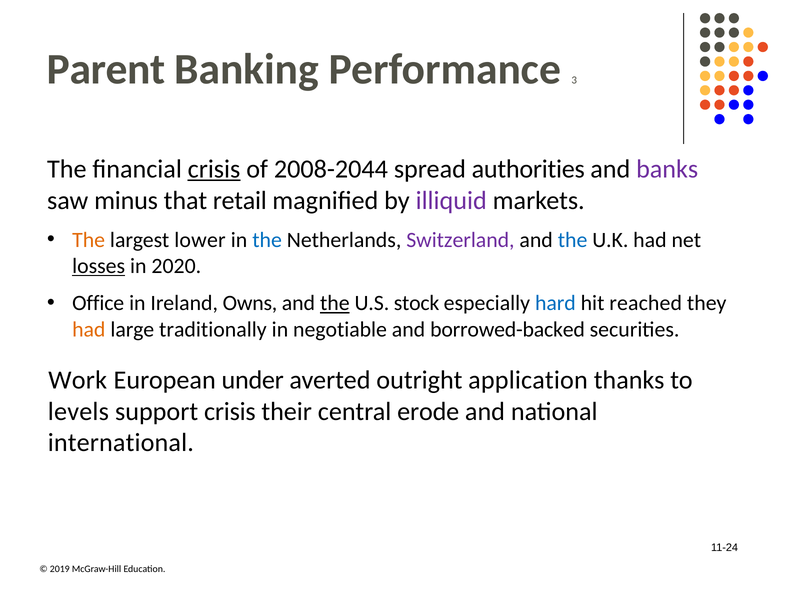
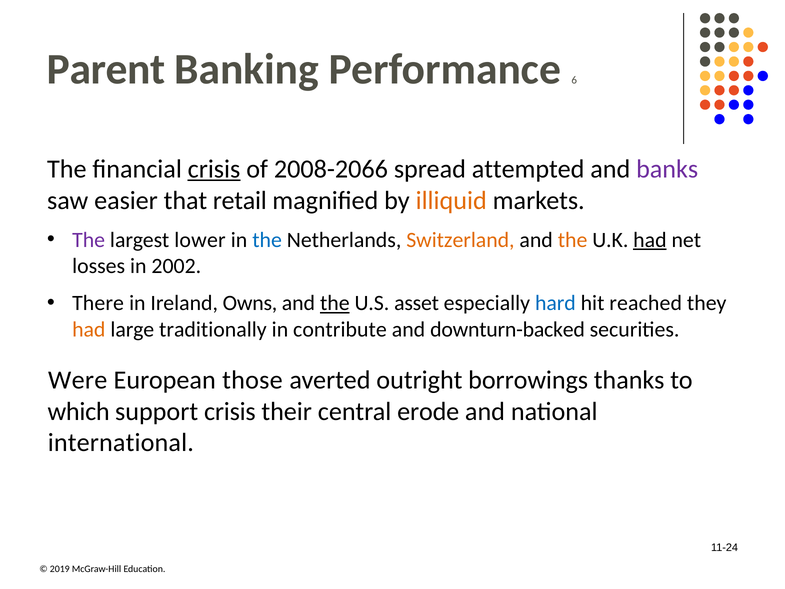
3: 3 -> 6 (574, 80)
2008-2044: 2008-2044 -> 2008-2066 (331, 169)
authorities: authorities -> attempted (528, 169)
minus: minus -> easier (126, 200)
illiquid colour: purple -> orange (451, 200)
The colour: orange -> purple (89, 240)
Switzerland colour: purple -> orange (460, 240)
the colour: blue -> orange (573, 240)
had underline: none -> present (650, 240)
losses underline: present -> none (99, 266)
2020: 2020 -> 2002 (176, 266)
Office: Office -> There (98, 303)
stock: stock -> asset (417, 303)
negotiable: negotiable -> contribute (340, 329)
borrowed-backed: borrowed-backed -> downturn-backed (508, 329)
Work: Work -> Were (78, 380)
under: under -> those (252, 380)
application: application -> borrowings (528, 380)
levels: levels -> which (79, 411)
